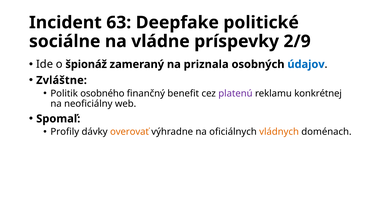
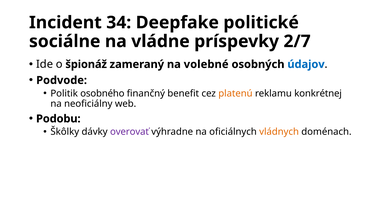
63: 63 -> 34 (119, 23)
2/9: 2/9 -> 2/7 (297, 41)
priznala: priznala -> volebné (206, 64)
Zvláštne: Zvláštne -> Podvode (62, 80)
platenú colour: purple -> orange (235, 94)
Spomaľ: Spomaľ -> Podobu (58, 119)
Profily: Profily -> Škôlky (65, 132)
overovať colour: orange -> purple (129, 132)
